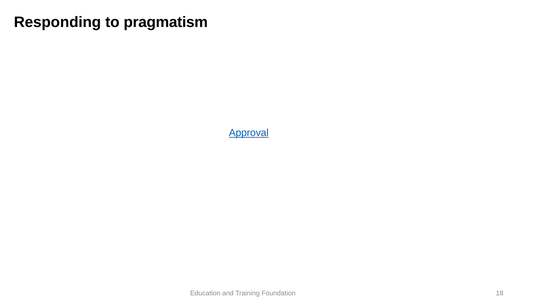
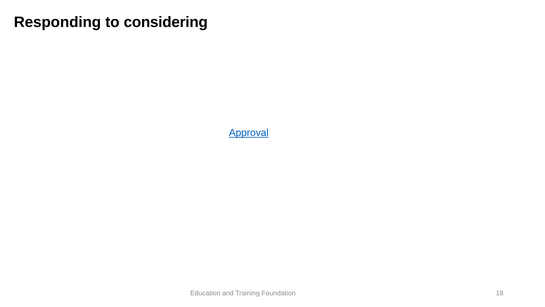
pragmatism: pragmatism -> considering (166, 22)
